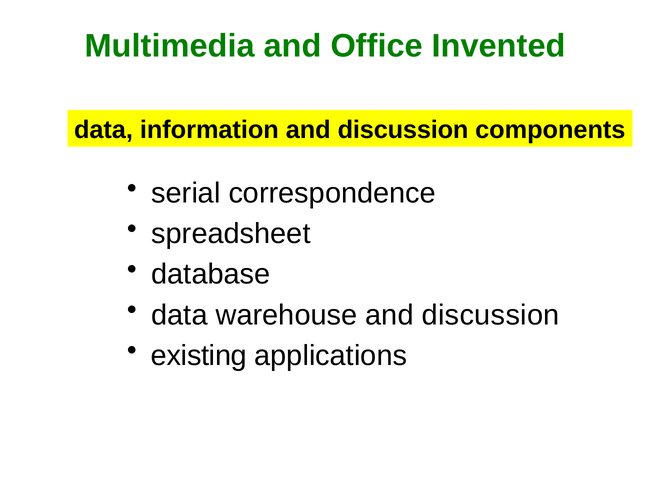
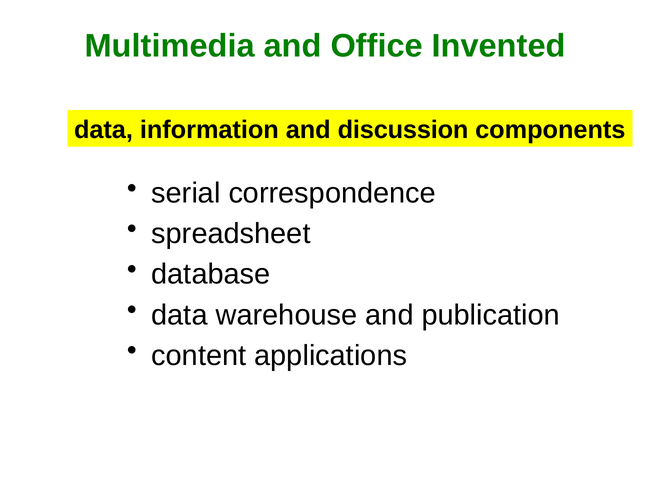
warehouse and discussion: discussion -> publication (491, 314)
existing: existing -> content (199, 355)
